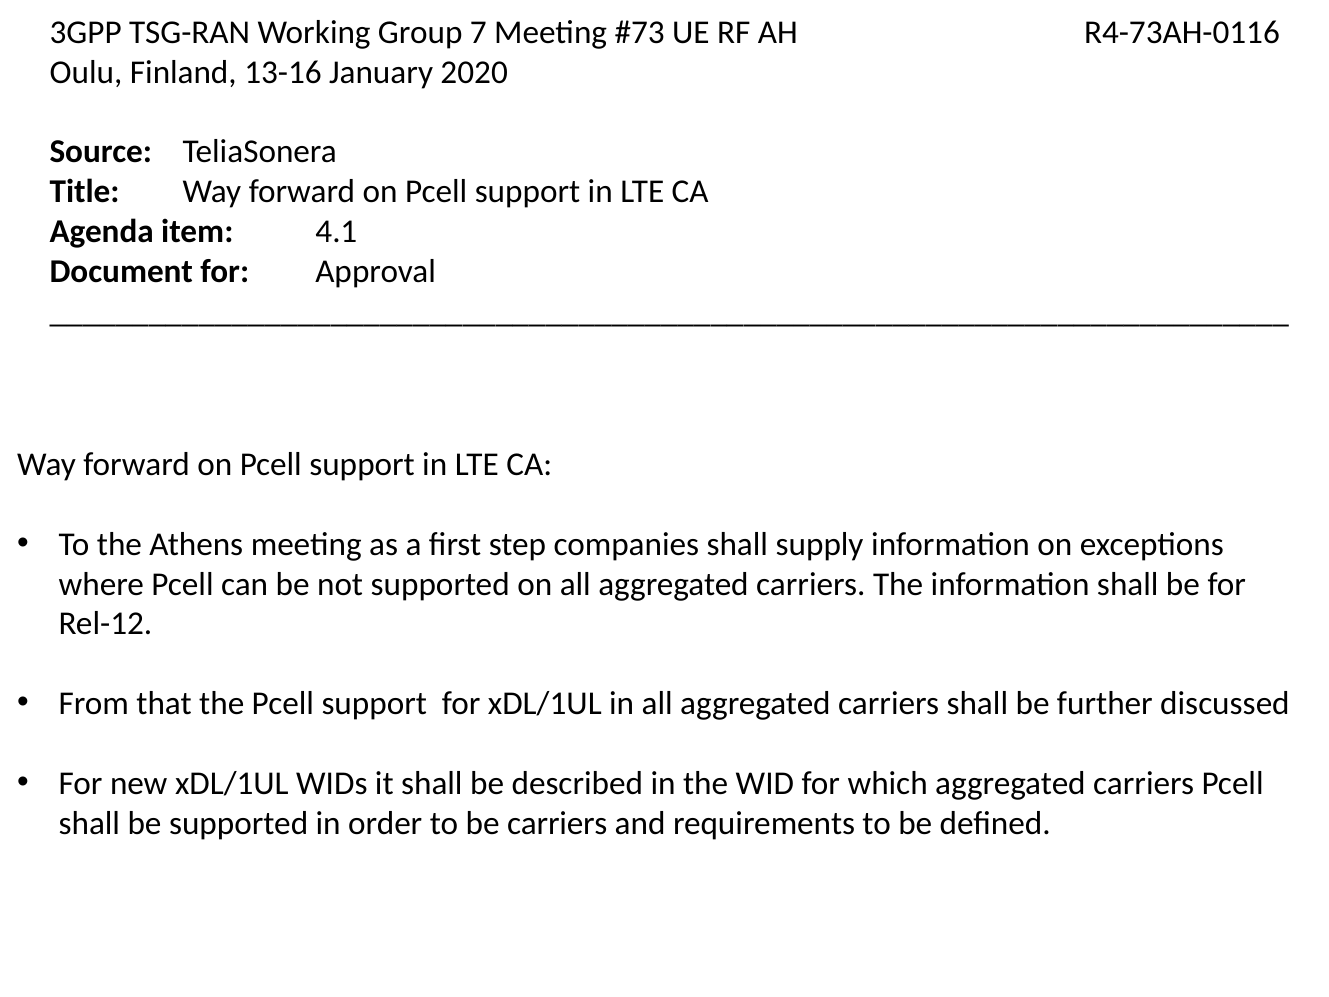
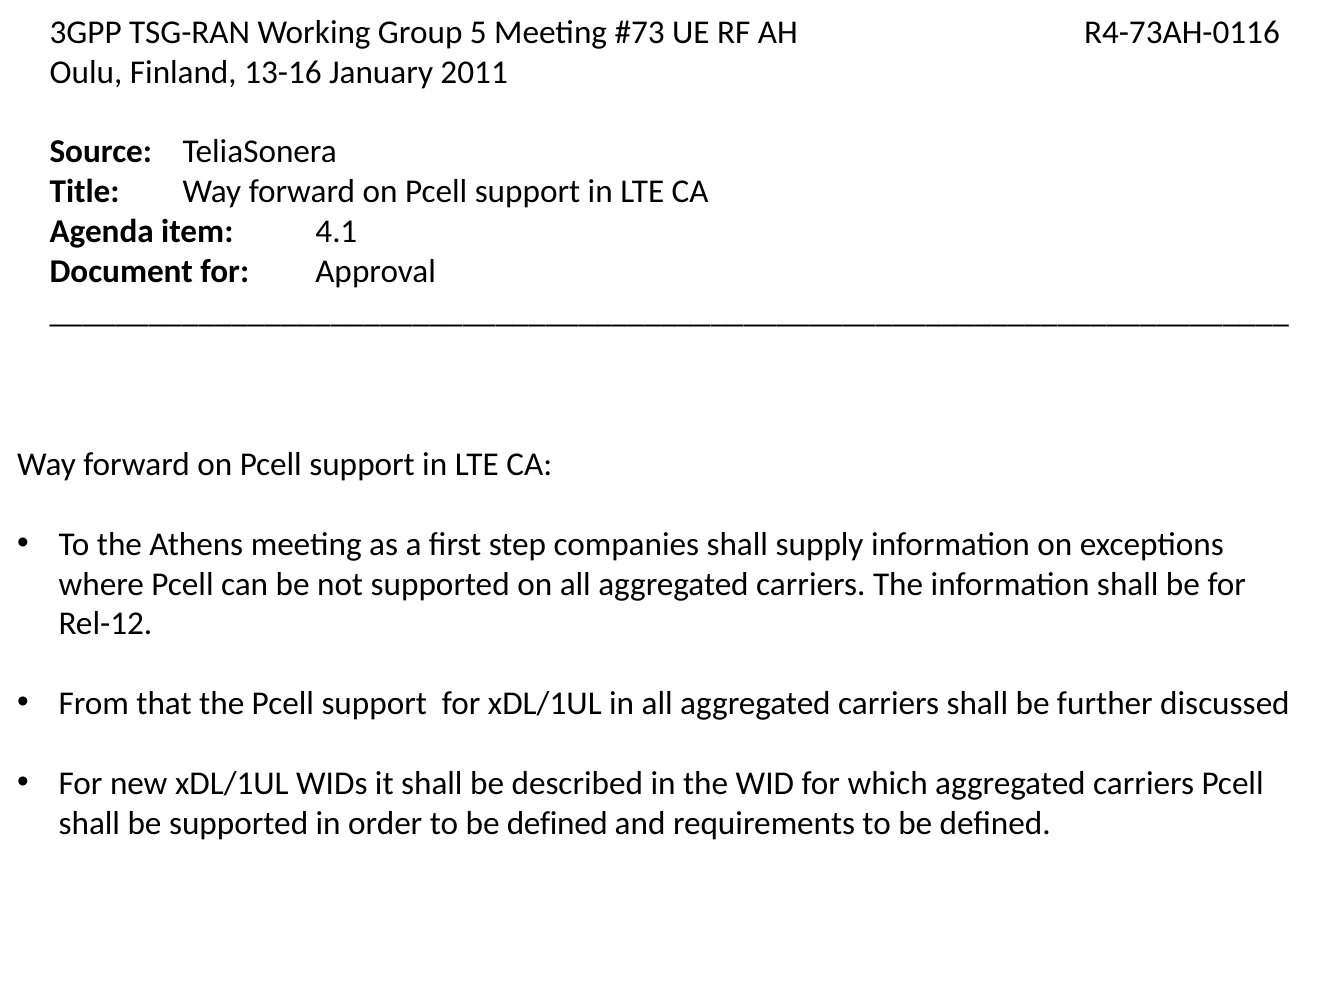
7: 7 -> 5 (478, 32)
2020: 2020 -> 2011 (474, 72)
order to be carriers: carriers -> defined (557, 823)
